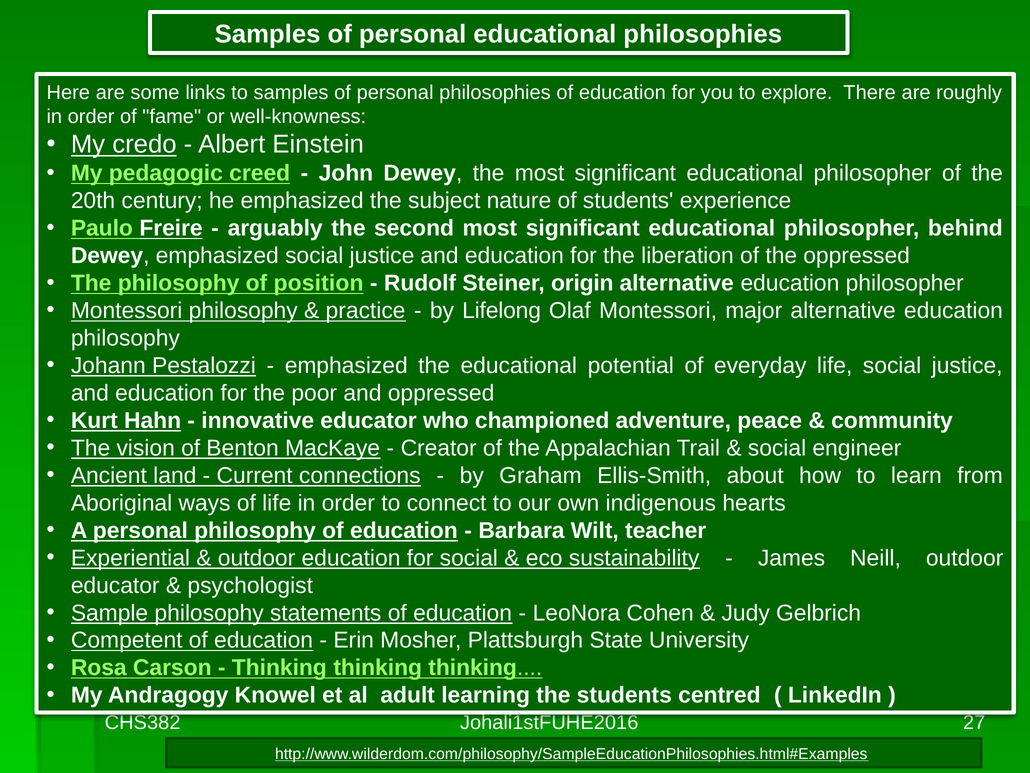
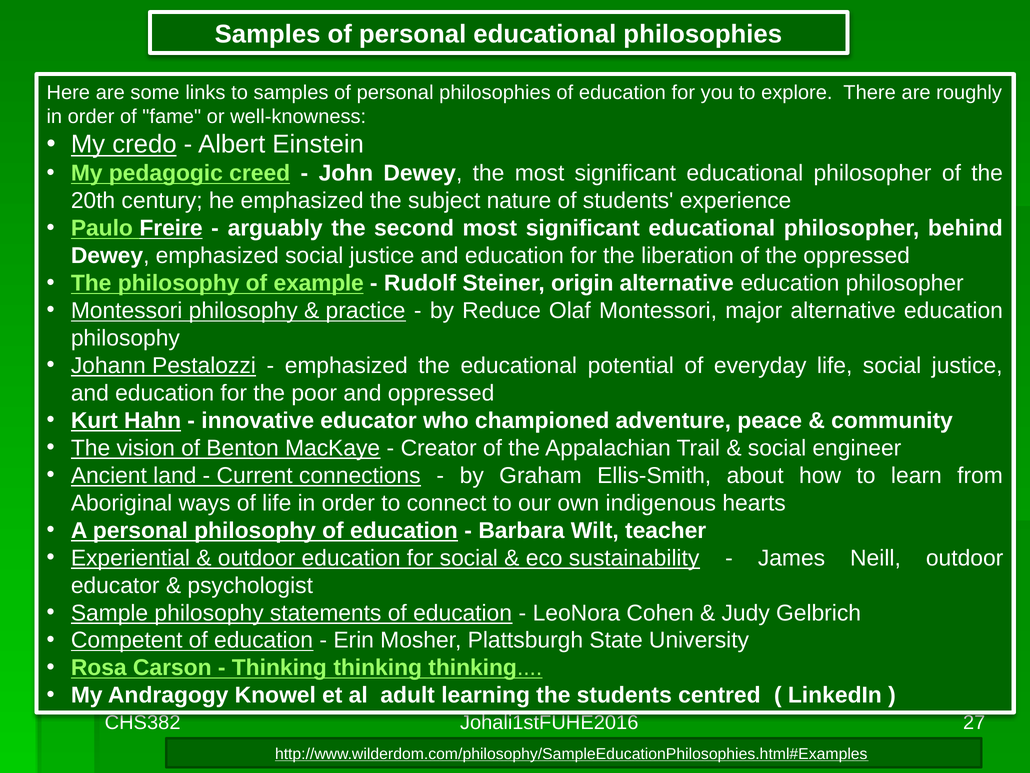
position: position -> example (319, 283)
Lifelong: Lifelong -> Reduce (502, 311)
